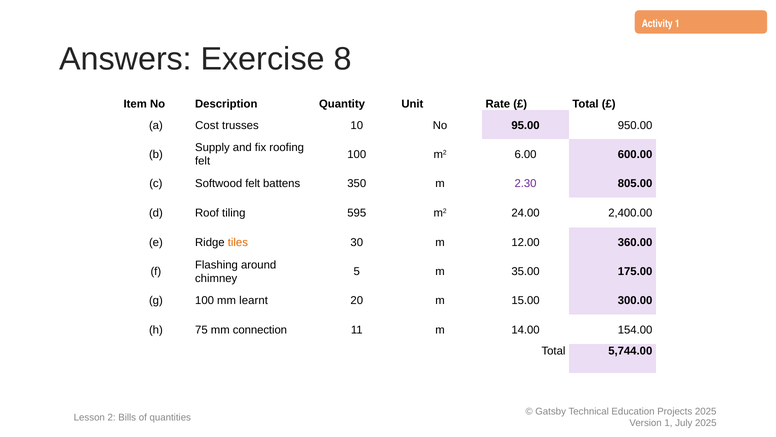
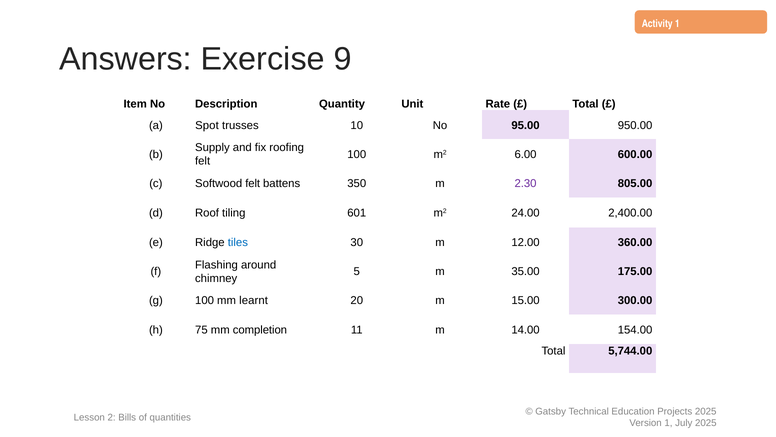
8: 8 -> 9 (343, 59)
Cost: Cost -> Spot (207, 125)
595: 595 -> 601 (357, 213)
tiles colour: orange -> blue (238, 242)
connection: connection -> completion (260, 329)
